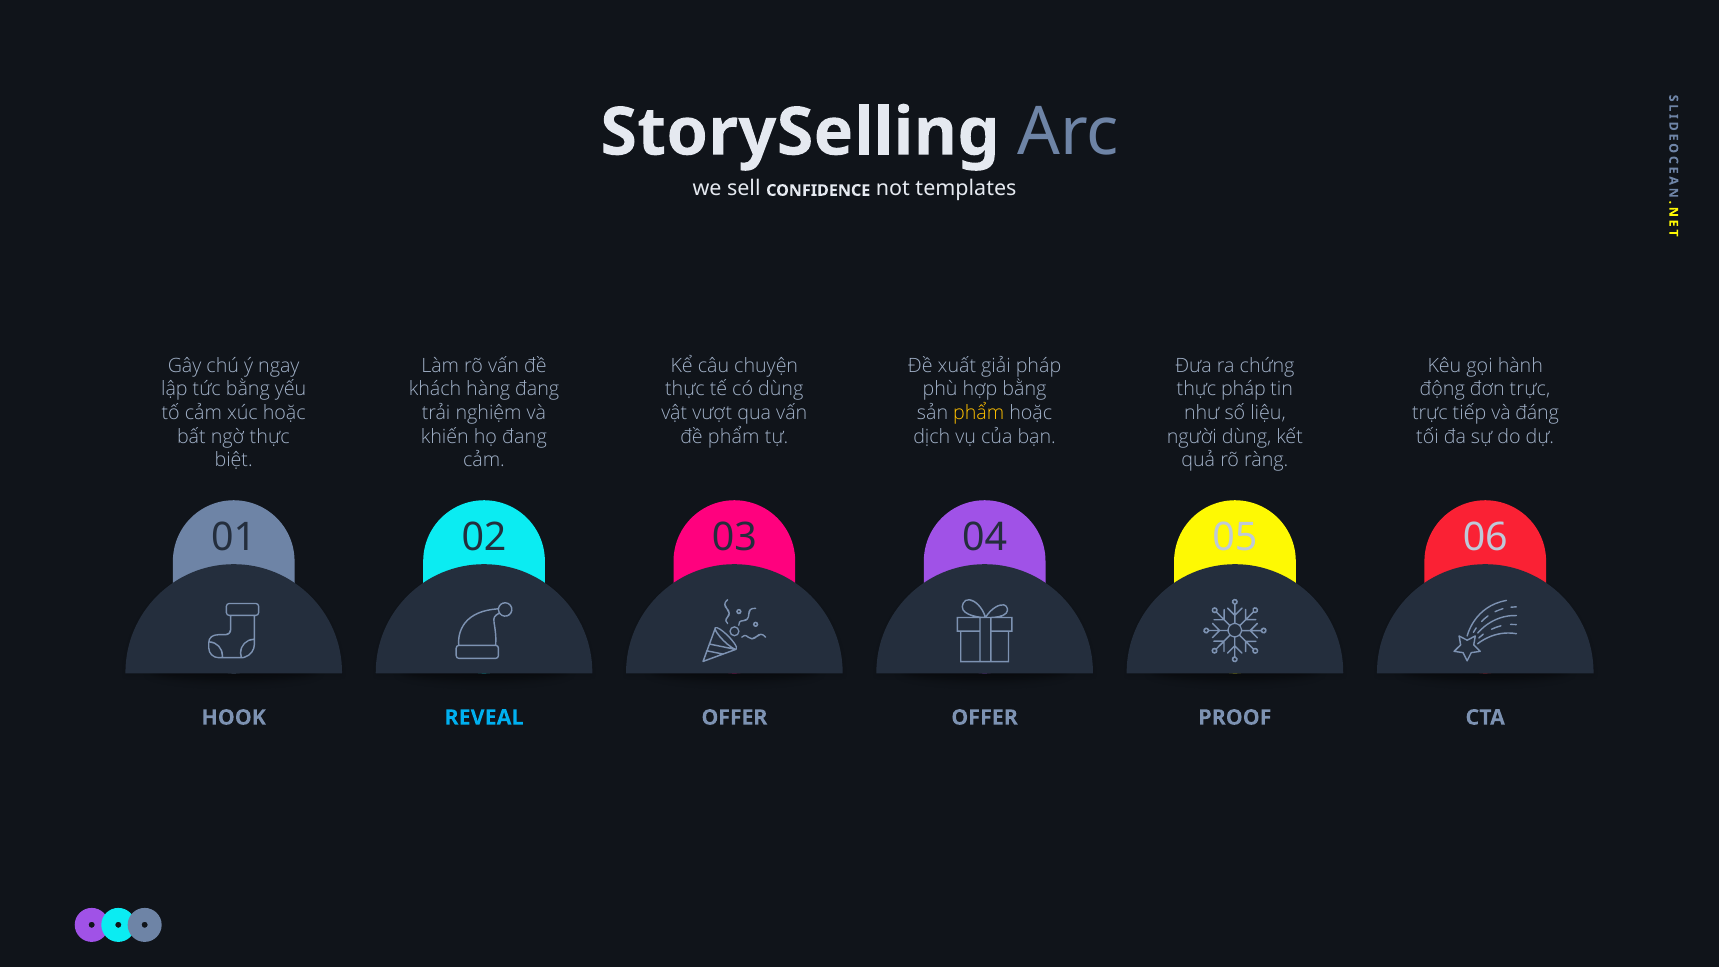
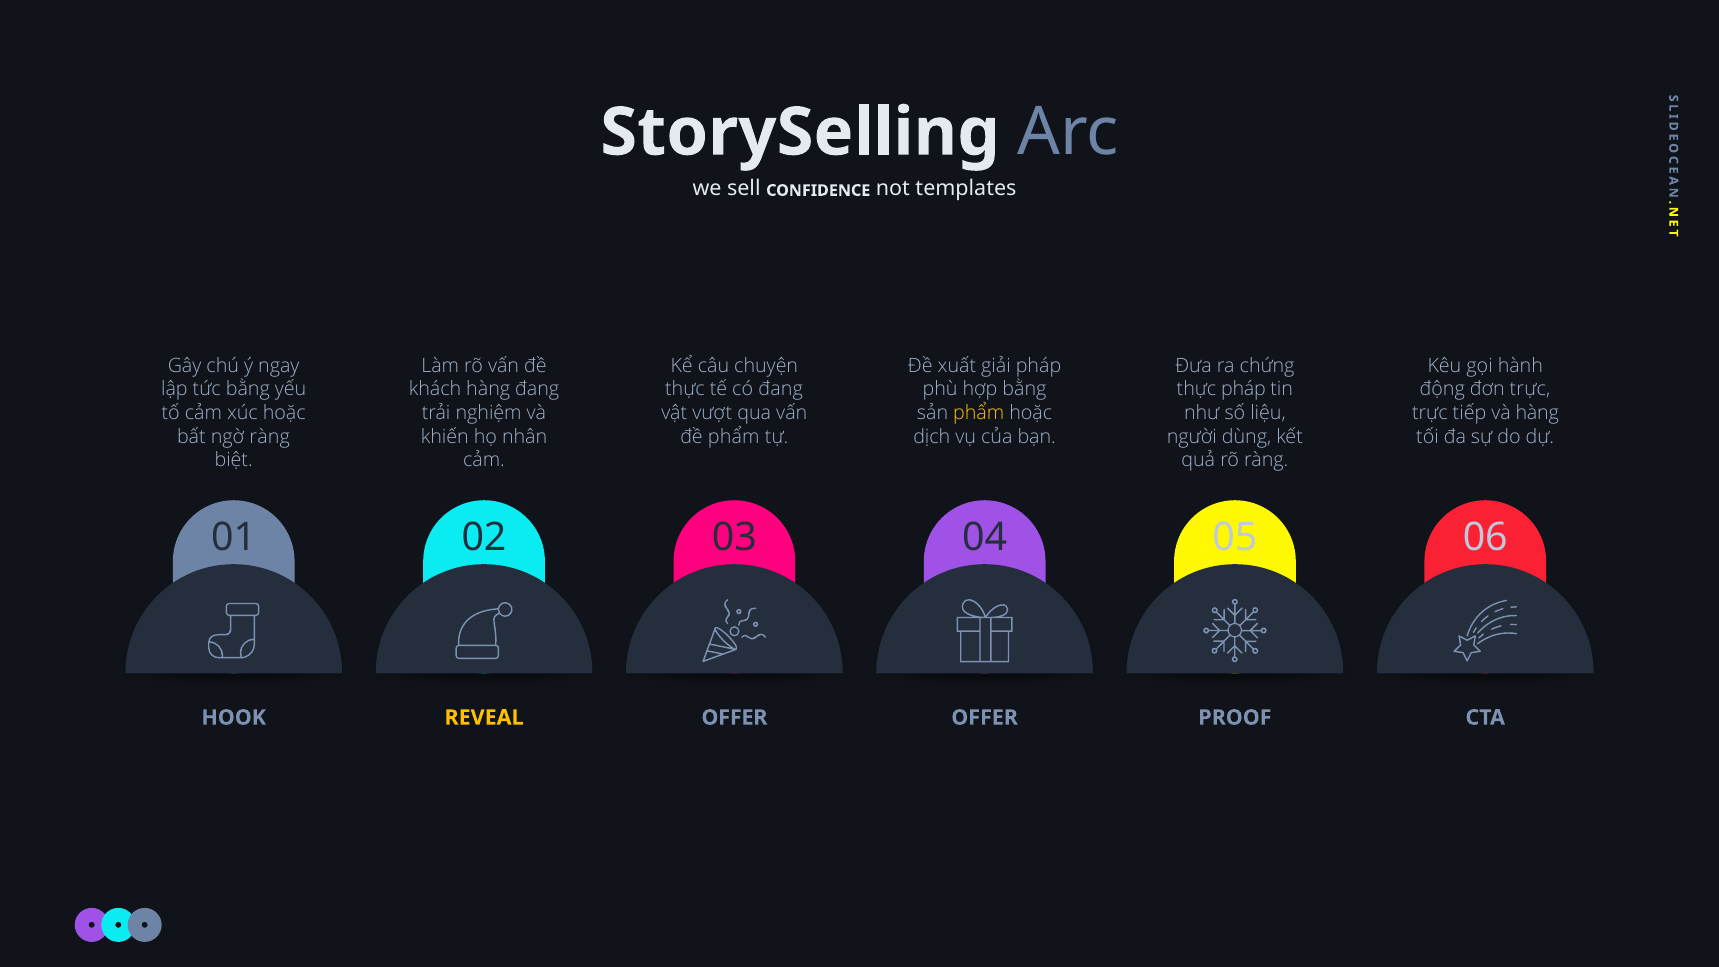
có dùng: dùng -> đang (781, 389)
và đáng: đáng -> hàng (1537, 413)
ngờ thực: thực -> ràng (270, 437)
họ đang: đang -> nhân (525, 437)
REVEAL colour: light blue -> yellow (484, 718)
